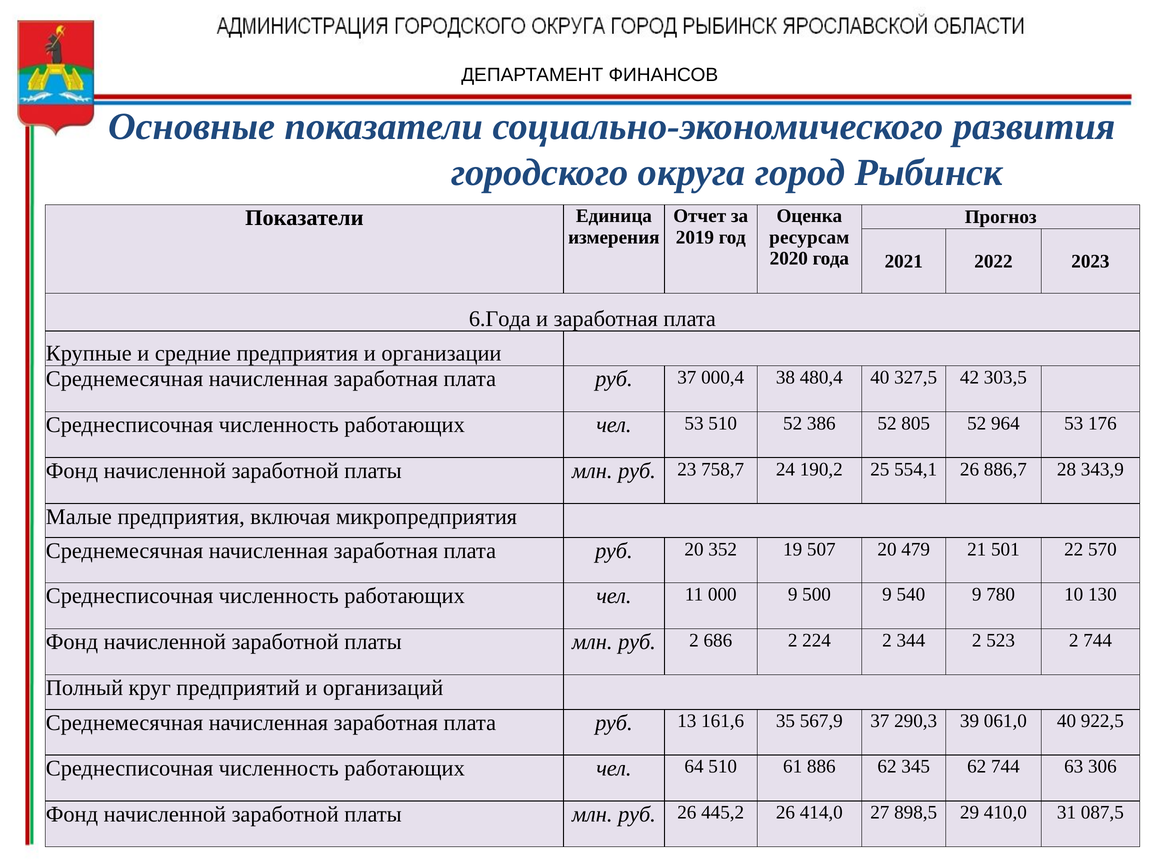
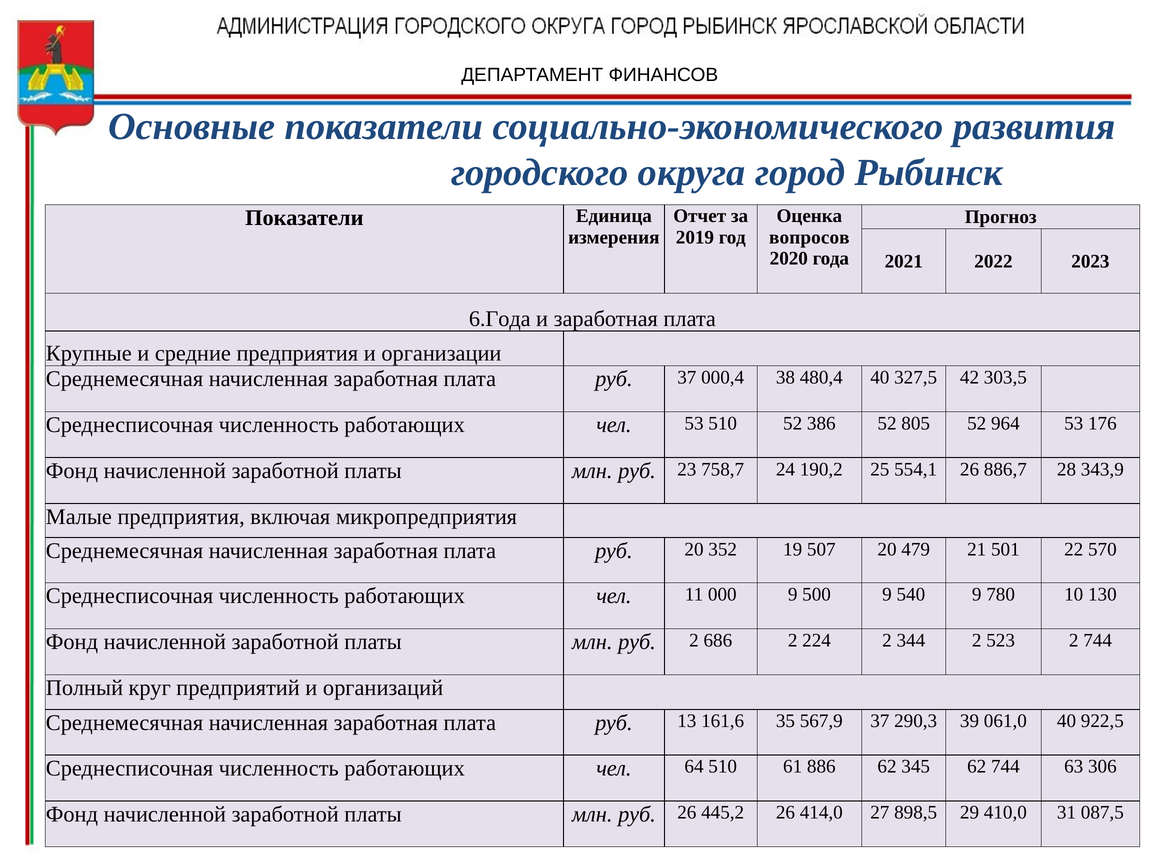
ресурсам: ресурсам -> вопросов (809, 237)
